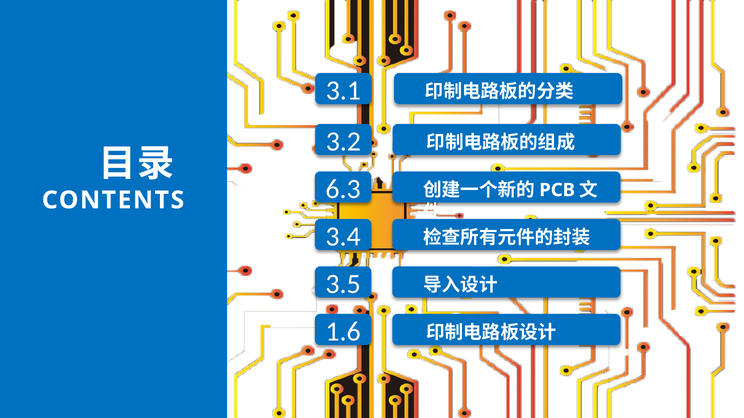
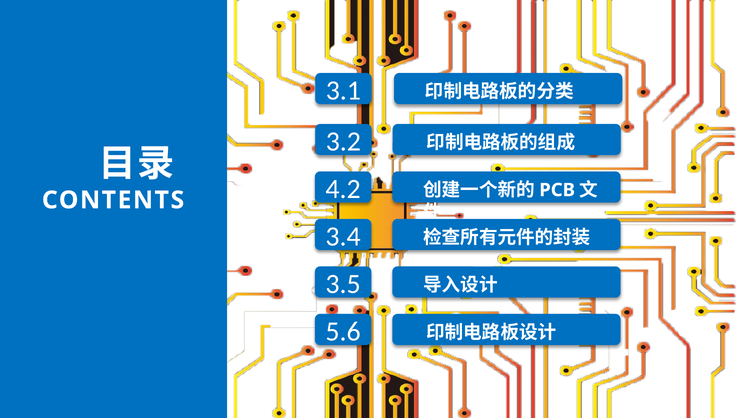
6.3: 6.3 -> 4.2 (343, 189)
1.6: 1.6 -> 5.6 (343, 332)
